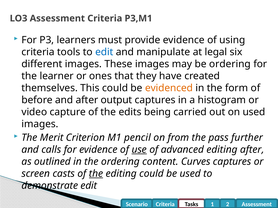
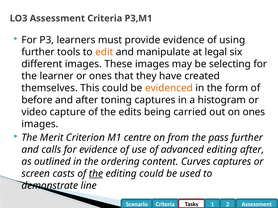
criteria: criteria -> further (38, 52)
edit colour: blue -> orange (104, 52)
be ordering: ordering -> selecting (230, 64)
output: output -> toning (116, 100)
on used: used -> ones (254, 112)
pencil: pencil -> centre (138, 138)
use underline: present -> none (139, 150)
demonstrate edit: edit -> line (89, 186)
